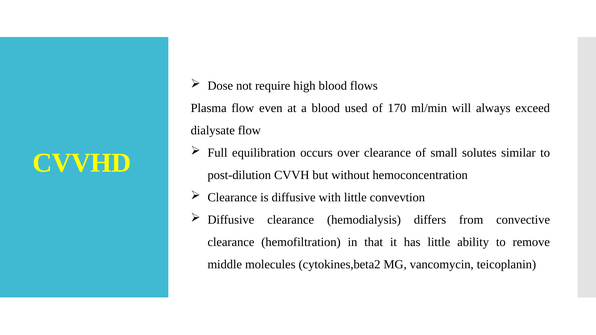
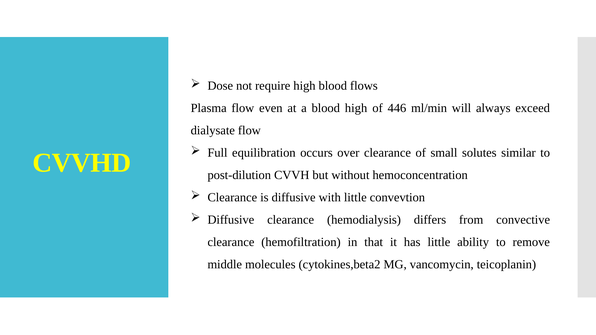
blood used: used -> high (356, 108)
170: 170 -> 446 (397, 108)
